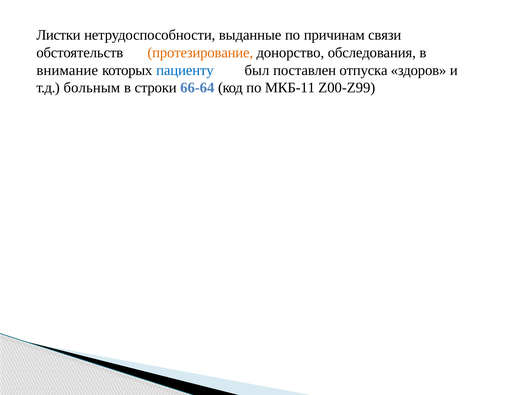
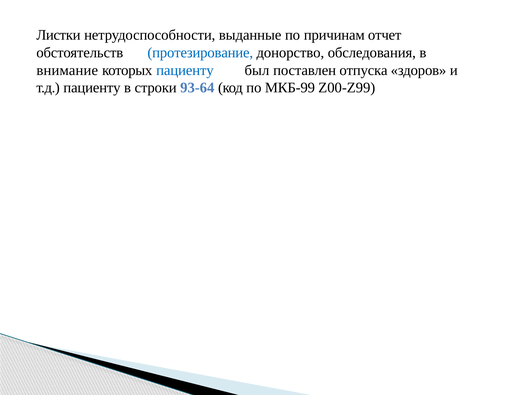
связи: связи -> отчет (385, 35)
протезирование colour: orange -> blue (200, 53)
т.д больным: больным -> пациенту (92, 88)
66-64: 66-64 -> 93-64 (197, 88)
МКБ-11: МКБ-11 -> МКБ-99 (290, 88)
